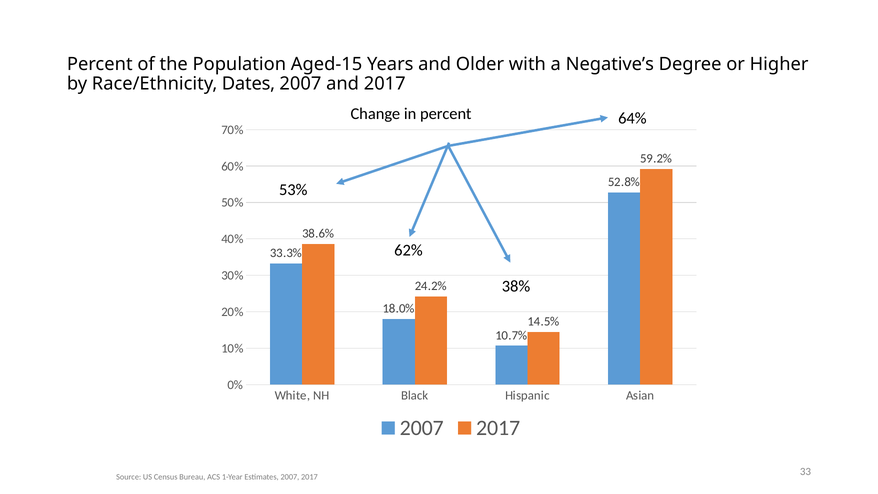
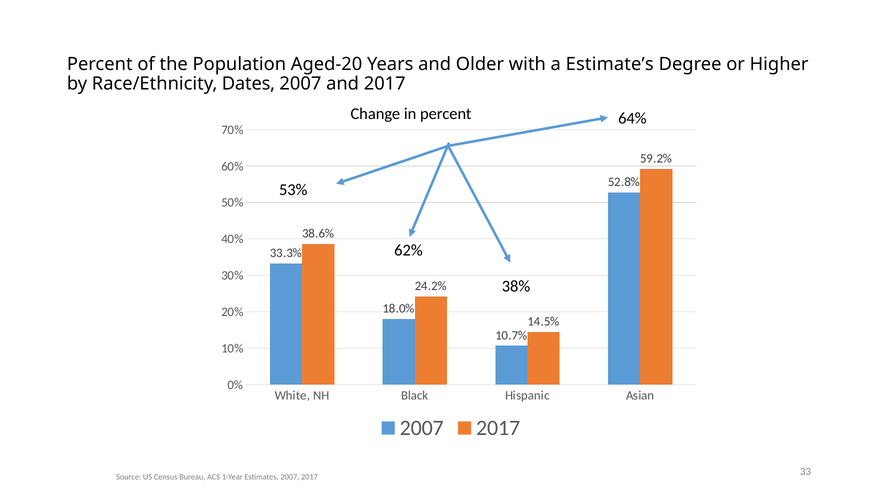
Aged-15: Aged-15 -> Aged-20 (327, 64)
Negative’s: Negative’s -> Estimate’s (610, 64)
